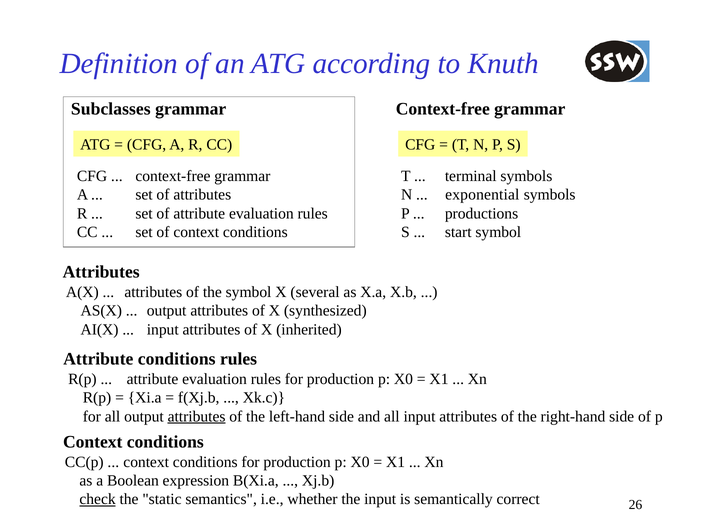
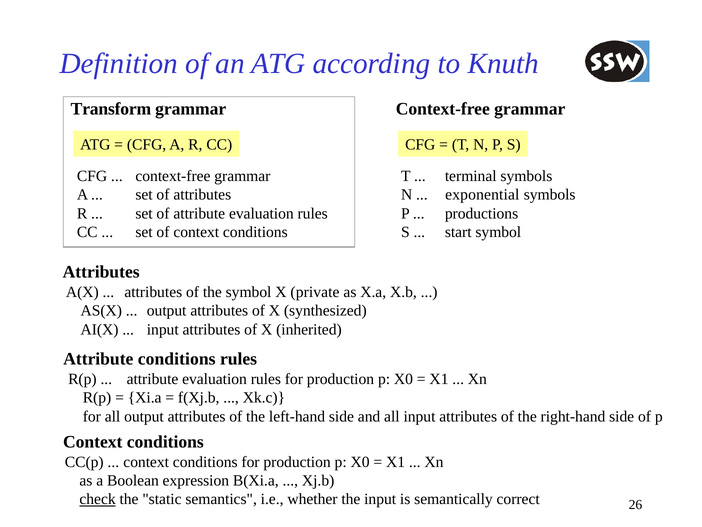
Subclasses: Subclasses -> Transform (111, 109)
several: several -> private (315, 292)
attributes underline: present -> none (197, 416)
